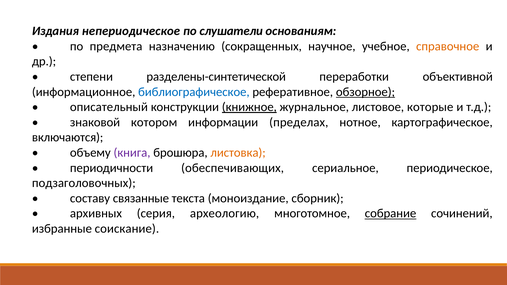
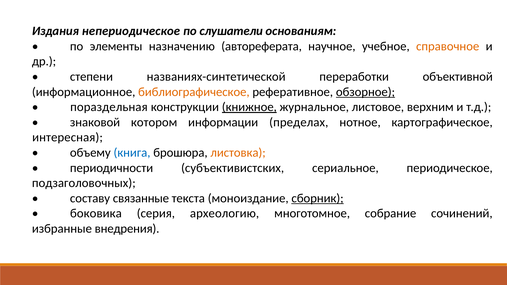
предмета: предмета -> элементы (116, 46)
сокращенных: сокращенных -> автореферата (262, 46)
разделены-синтетической: разделены-синтетической -> названиях-синтетической (216, 77)
библиографическое colour: blue -> orange (194, 92)
описательный: описательный -> пораздельная (109, 107)
которые: которые -> верхним (430, 107)
включаются: включаются -> интересная (68, 138)
книга colour: purple -> blue (132, 153)
обеспечивающих: обеспечивающих -> субъективистских (233, 168)
сборник underline: none -> present (318, 198)
архивных: архивных -> боковика (96, 214)
собрание underline: present -> none (391, 214)
соискание: соискание -> внедрения (127, 229)
